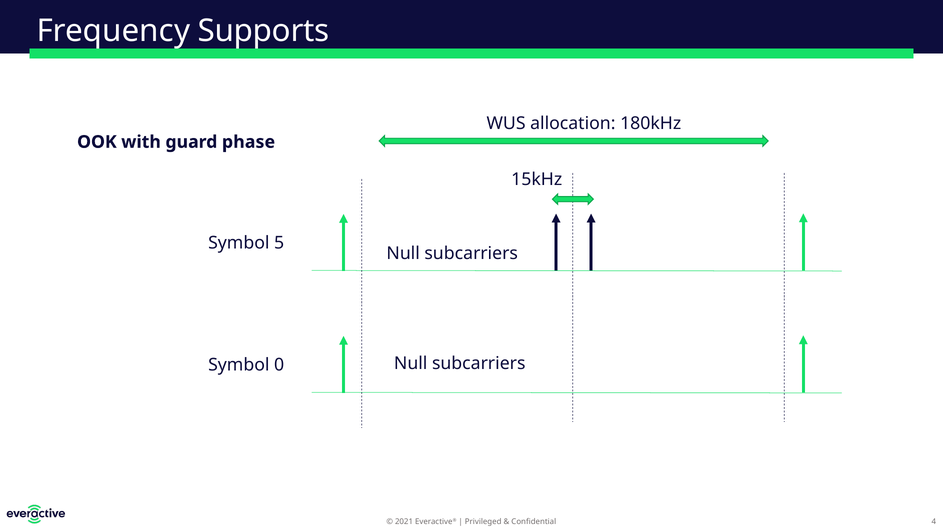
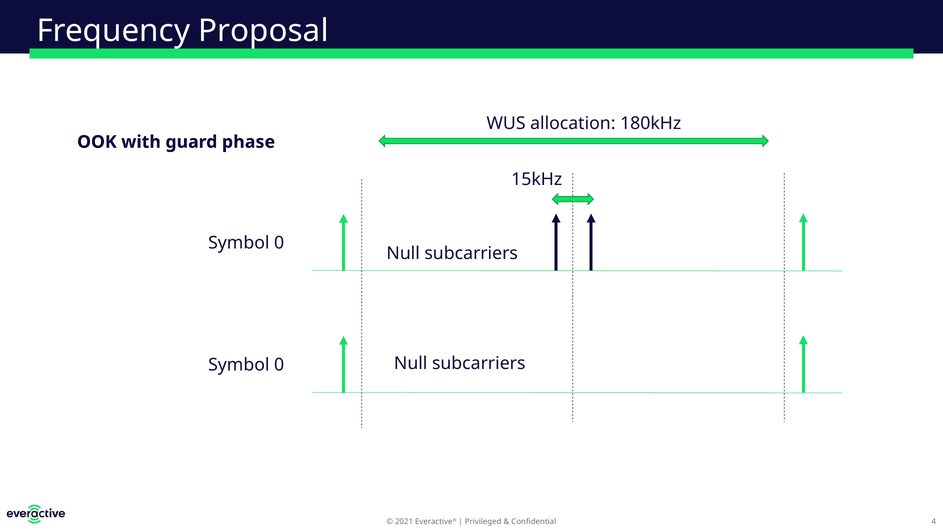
Supports: Supports -> Proposal (263, 31)
5: 5 -> 0 (279, 243)
